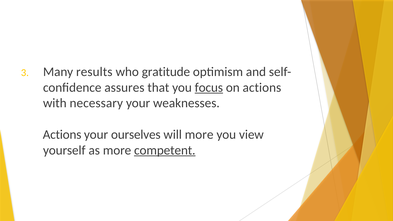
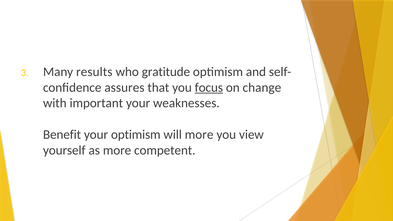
on actions: actions -> change (262, 87)
necessary: necessary -> important (96, 103)
Actions: Actions -> Benefit (62, 135)
your ourselves: ourselves -> optimism (136, 135)
competent underline: present -> none (165, 150)
